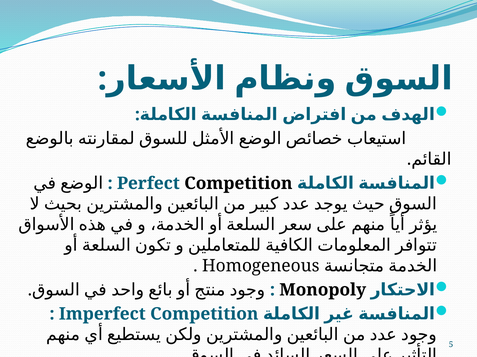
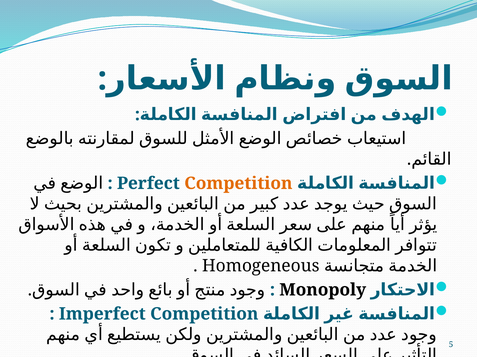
Competition colour: black -> orange (238, 184)
